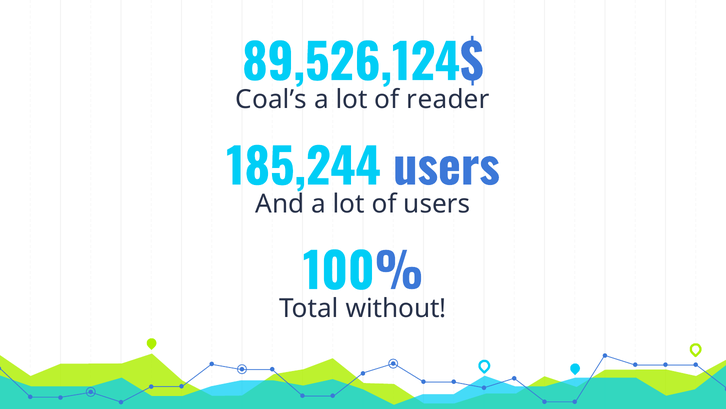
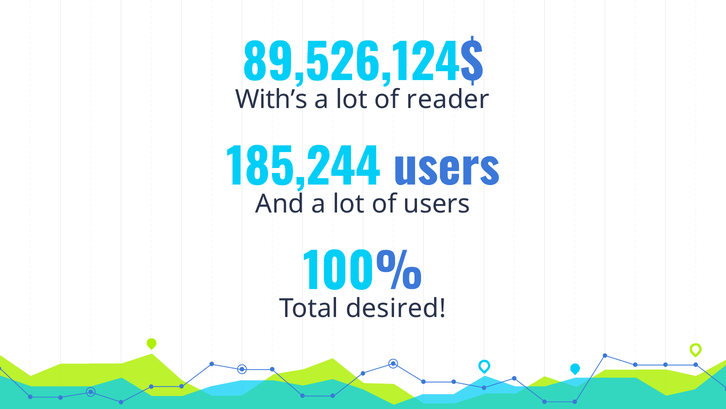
Coal’s: Coal’s -> With’s (271, 99)
without: without -> desired (396, 308)
